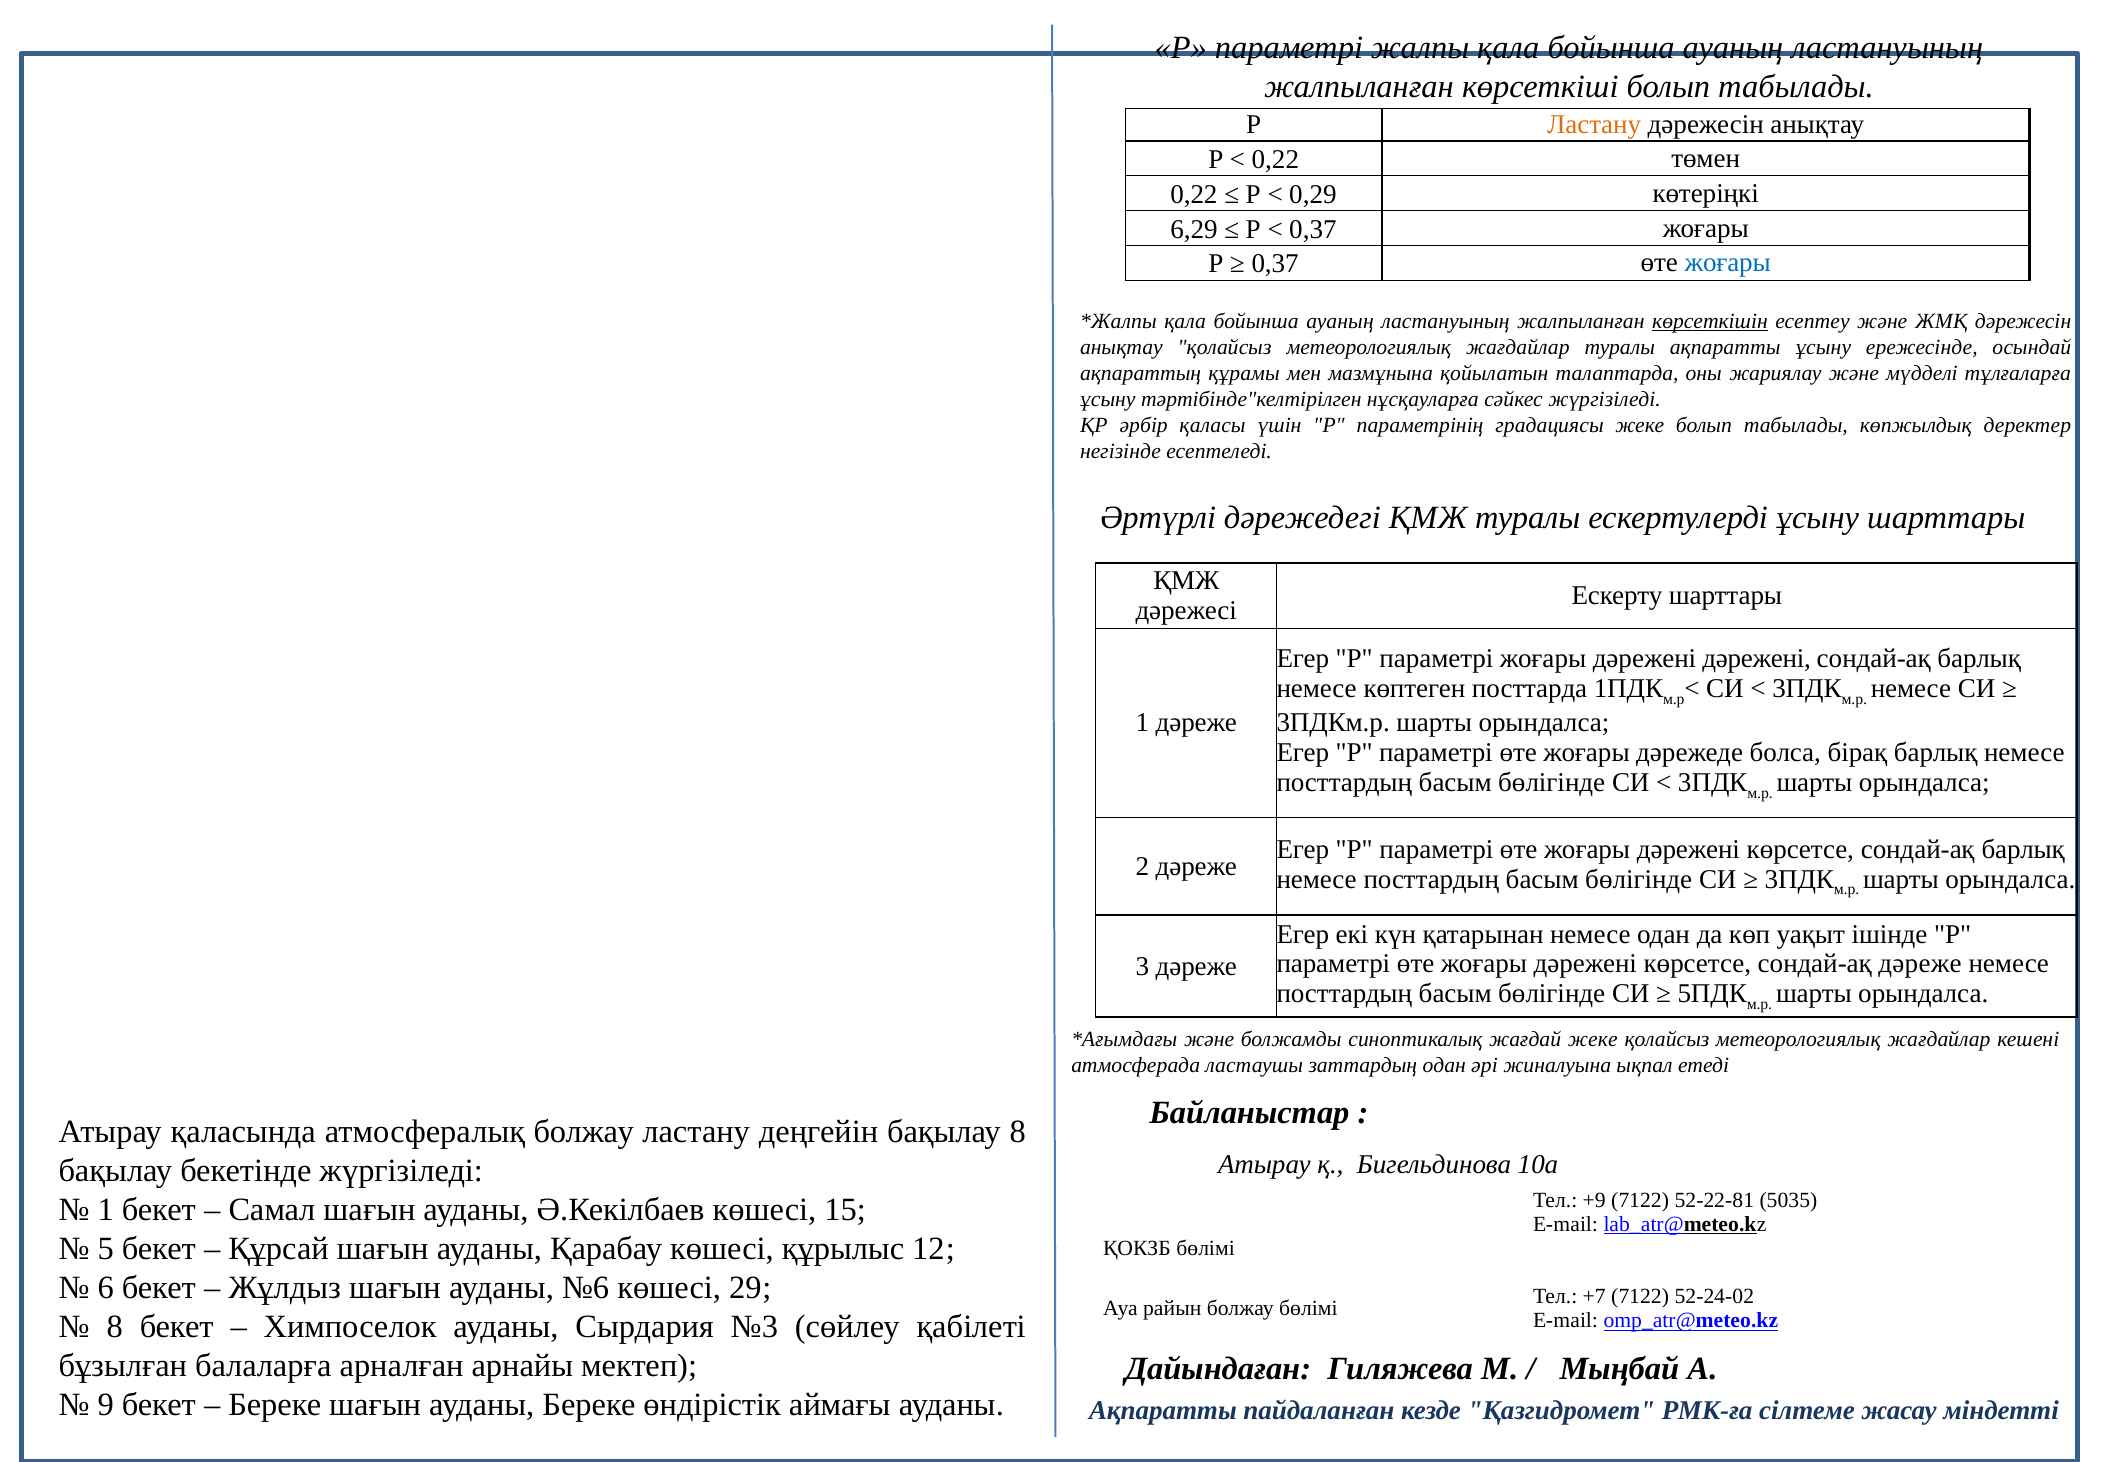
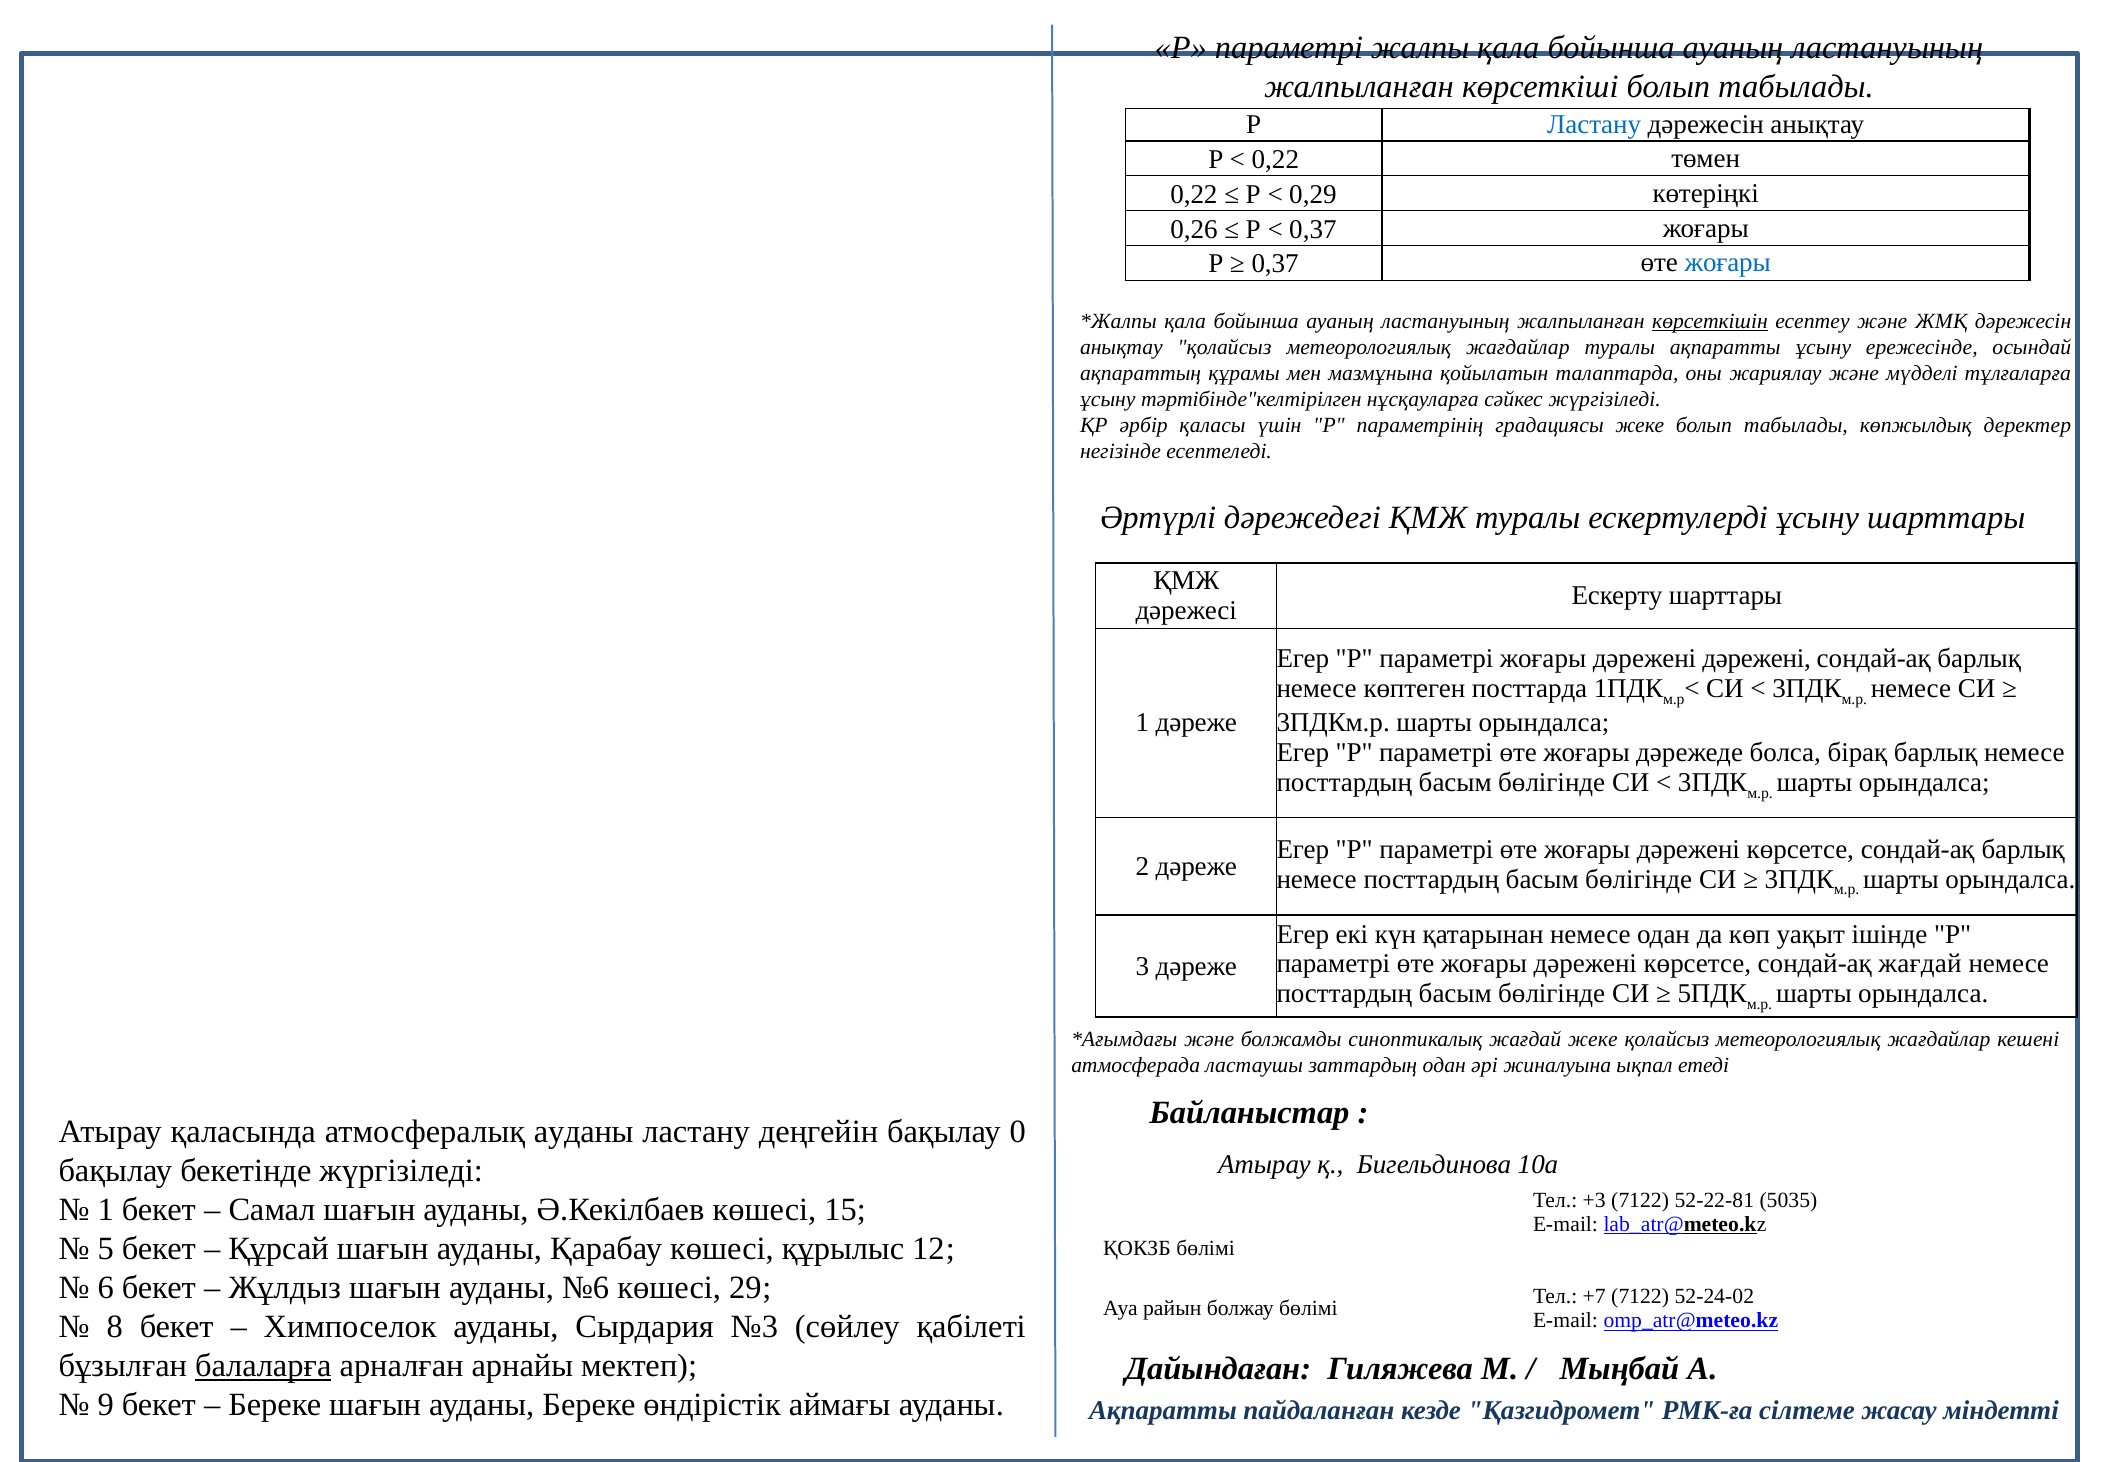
Ластану colour: orange -> blue (1594, 125)
6,29: 6,29 -> 0,26 (1194, 229)
сондай-ақ дәреже: дәреже -> жағдай (1920, 964)
атмосфералық болжау: болжау -> ауданы (584, 1131)
бақылау 8: 8 -> 0 (1018, 1131)
+9: +9 -> +3 (1594, 1200)
балаларға underline: none -> present (263, 1365)
